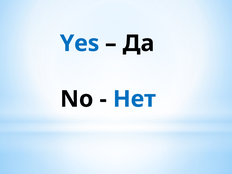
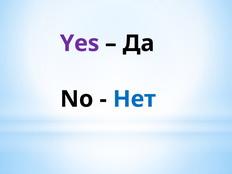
Yes colour: blue -> purple (80, 43)
